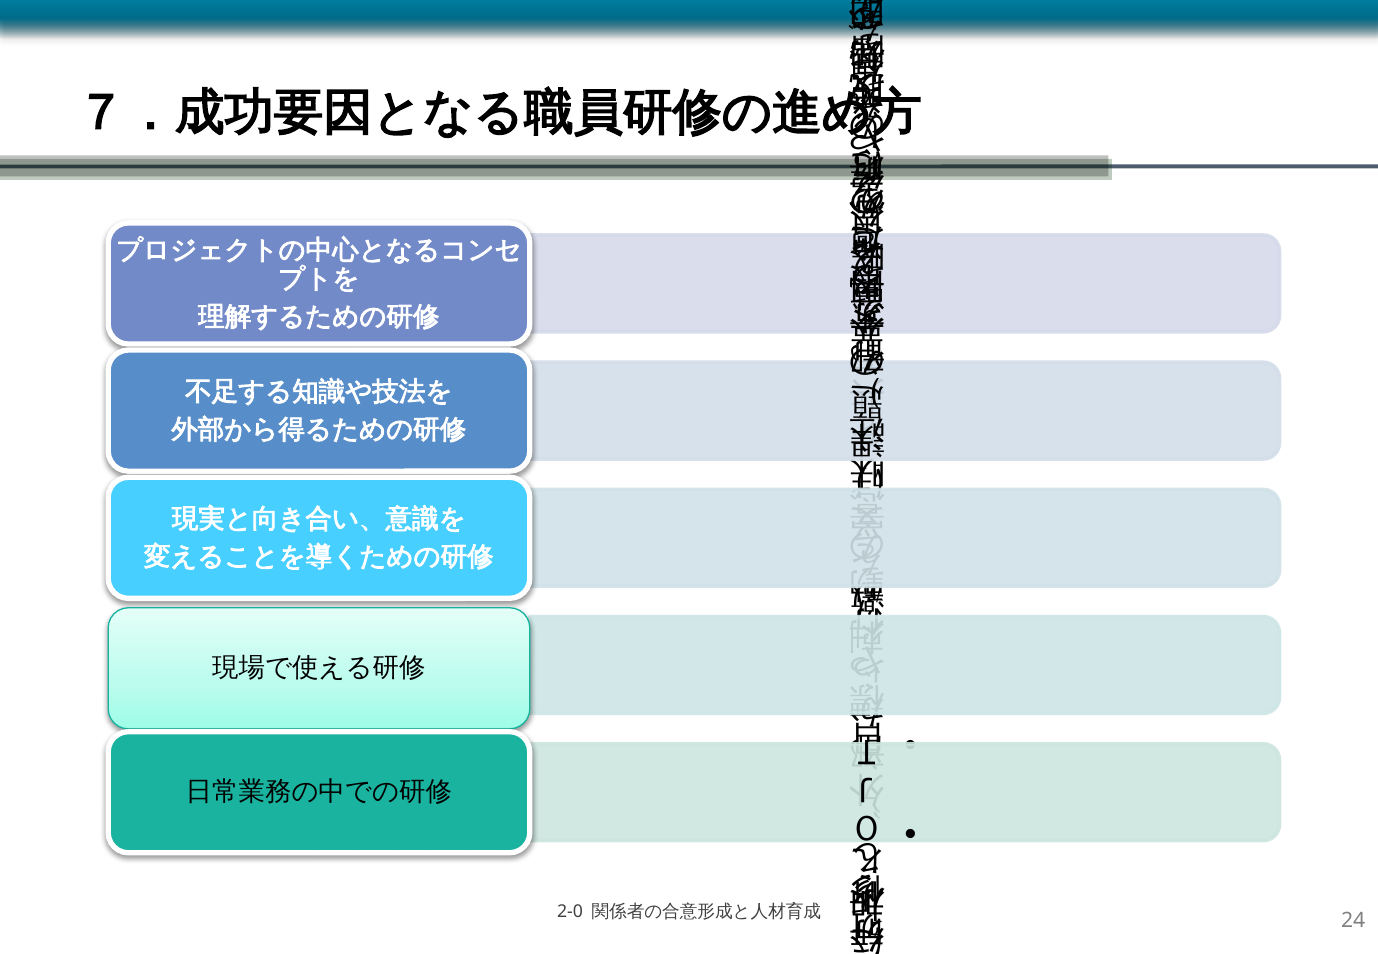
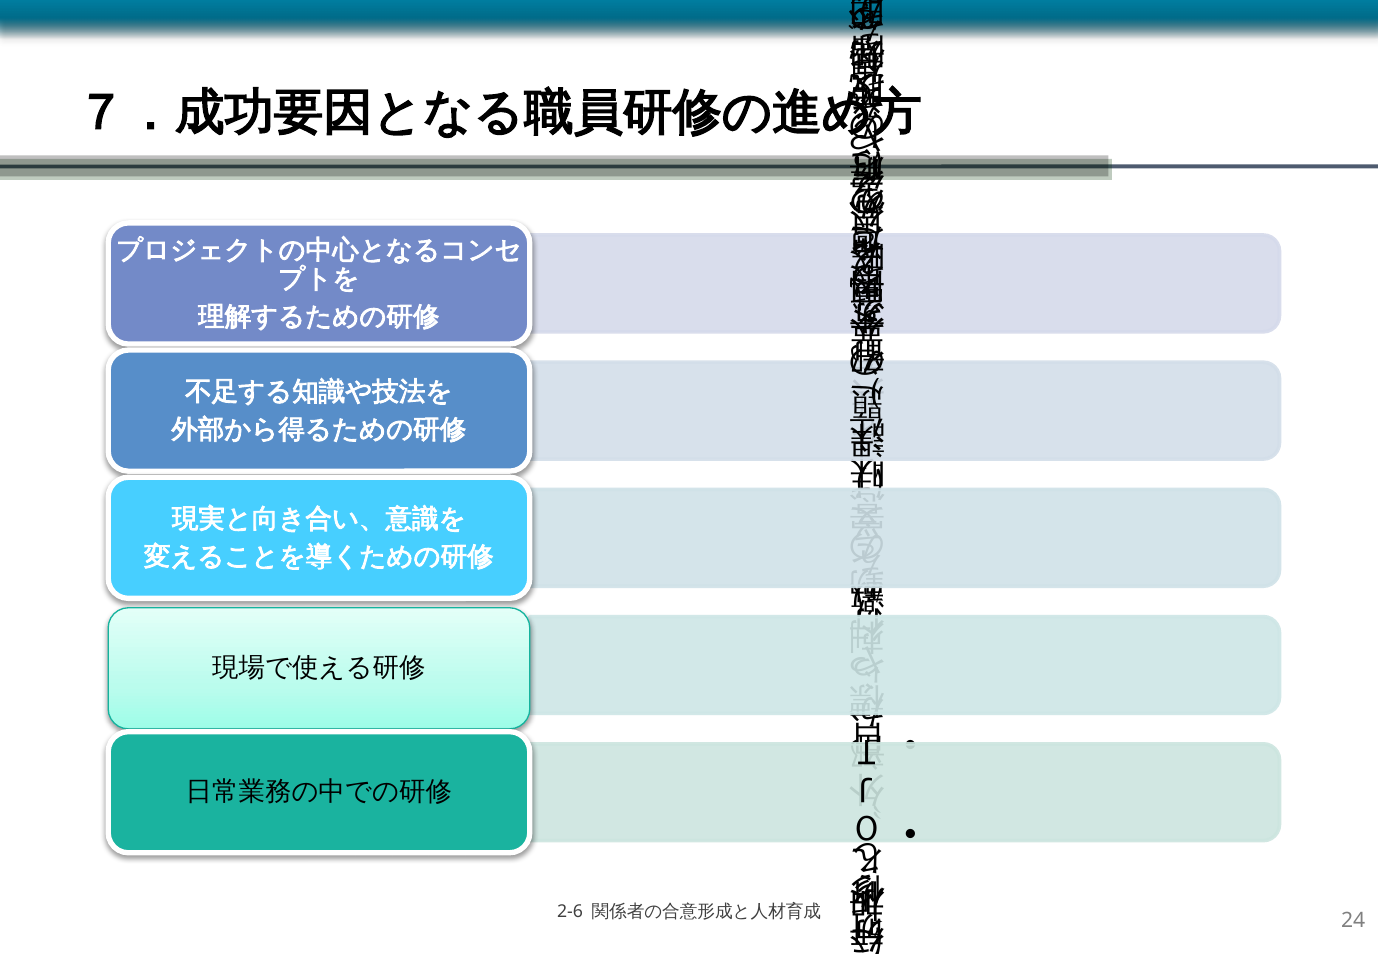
2-0: 2-0 -> 2-6 (570, 911)
